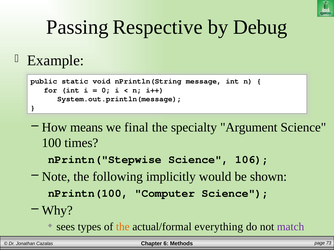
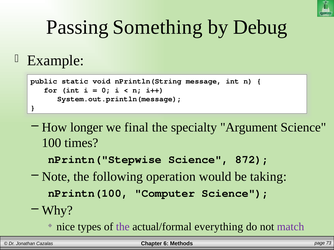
Respective: Respective -> Something (158, 27)
means: means -> longer (86, 128)
106: 106 -> 872 (252, 160)
implicitly: implicitly -> operation (171, 177)
shown: shown -> taking (268, 177)
sees: sees -> nice (66, 227)
the colour: orange -> purple (123, 227)
